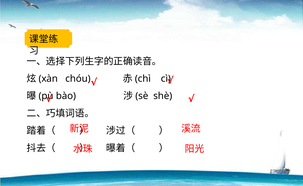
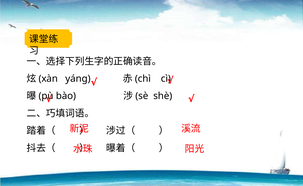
chóu: chóu -> yáng (78, 79)
